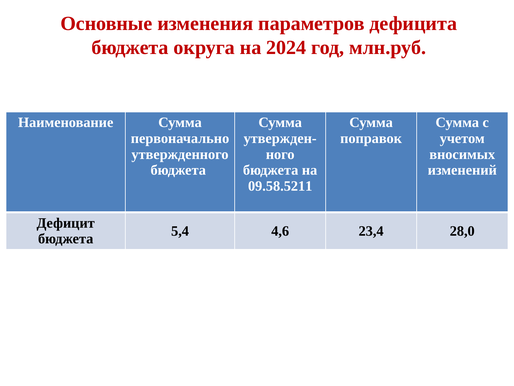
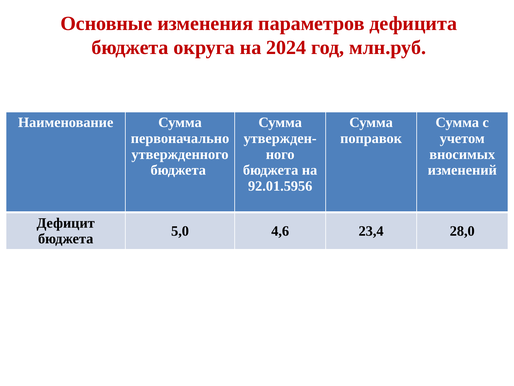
09.58.5211: 09.58.5211 -> 92.01.5956 (280, 186)
5,4: 5,4 -> 5,0 (180, 231)
